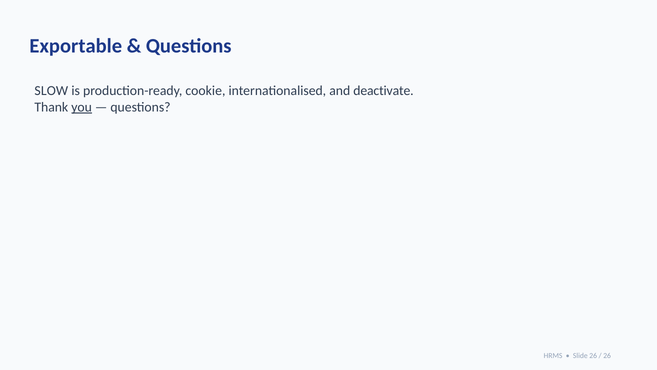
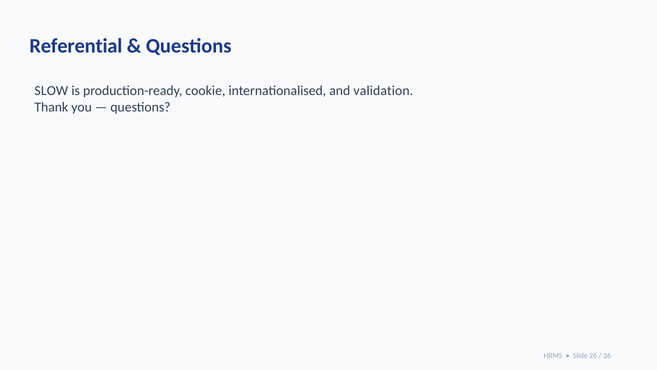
Exportable: Exportable -> Referential (76, 46)
deactivate: deactivate -> validation (383, 90)
you underline: present -> none (82, 107)
